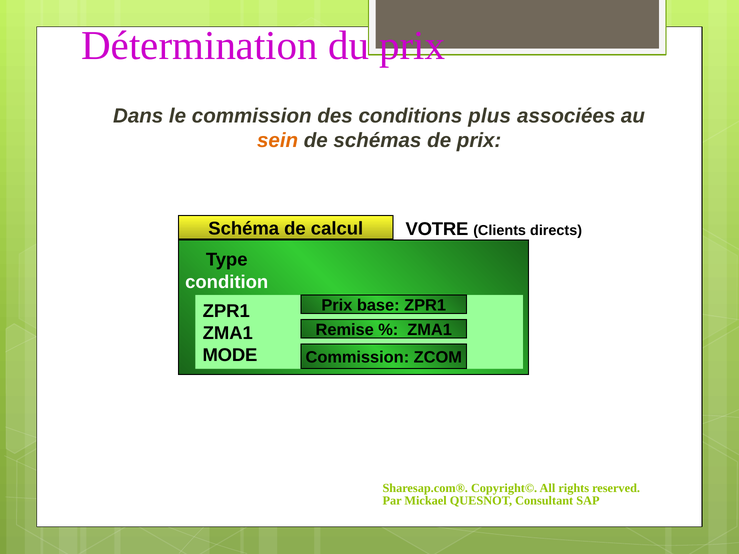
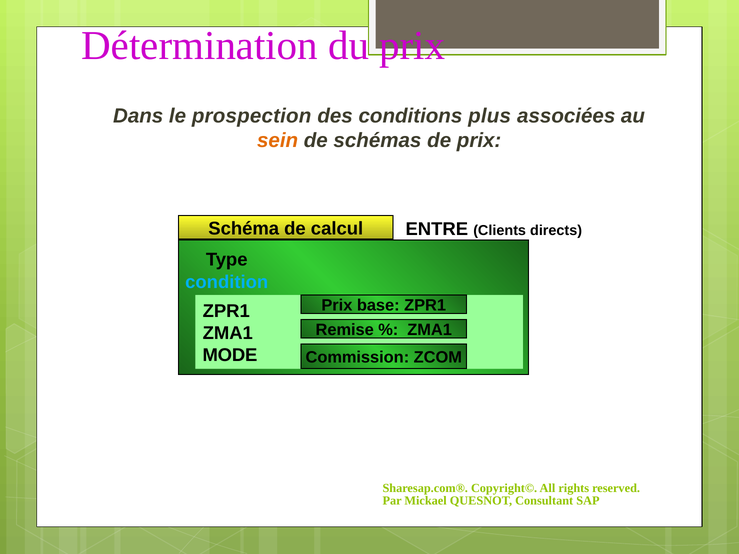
le commission: commission -> prospection (252, 116)
VOTRE: VOTRE -> ENTRE (437, 229)
condition colour: white -> light blue (227, 282)
